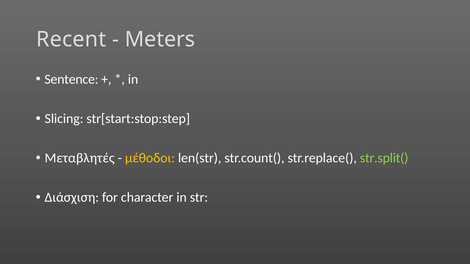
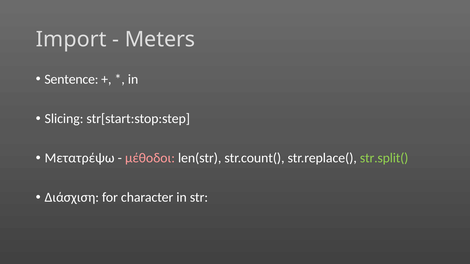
Recent: Recent -> Import (71, 39)
Μεταβλητές: Μεταβλητές -> Μετατρέψω (80, 158)
μέθοδοι colour: yellow -> pink (150, 158)
